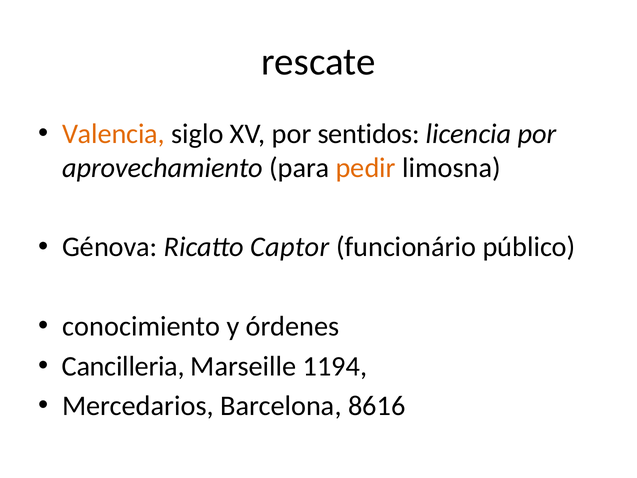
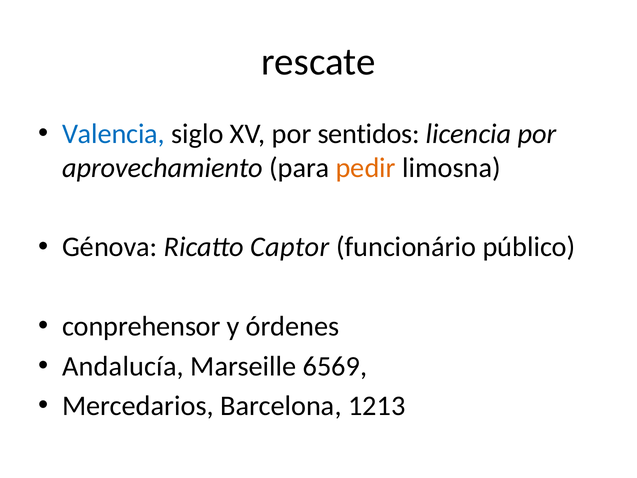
Valencia colour: orange -> blue (113, 134)
conocimiento: conocimiento -> conprehensor (141, 326)
Cancilleria: Cancilleria -> Andalucía (123, 366)
1194: 1194 -> 6569 (335, 366)
8616: 8616 -> 1213 (377, 406)
